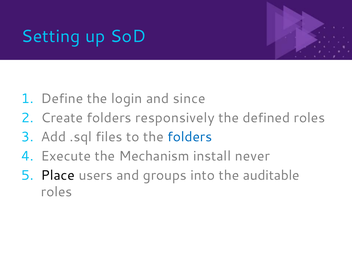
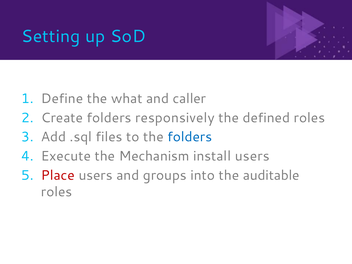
login: login -> what (127, 99)
since: since -> caller (189, 99)
install never: never -> users (252, 156)
Place colour: black -> red (58, 175)
